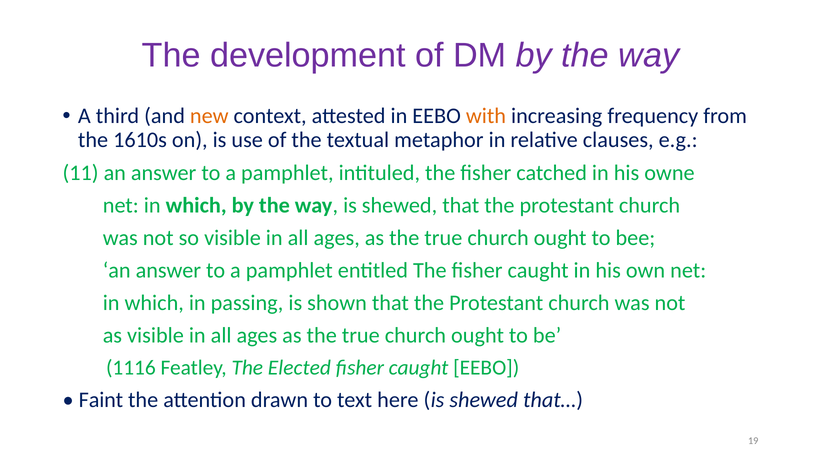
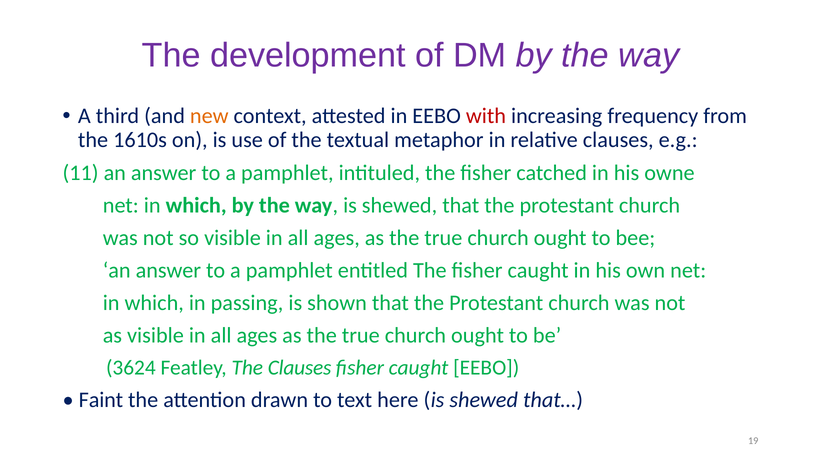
with colour: orange -> red (486, 116)
1116: 1116 -> 3624 (131, 368)
The Elected: Elected -> Clauses (300, 368)
